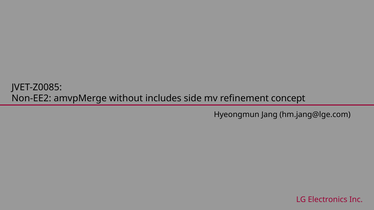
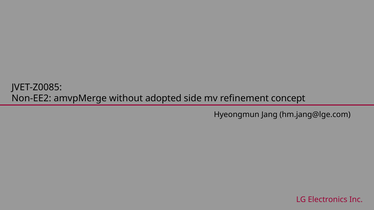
includes: includes -> adopted (163, 99)
